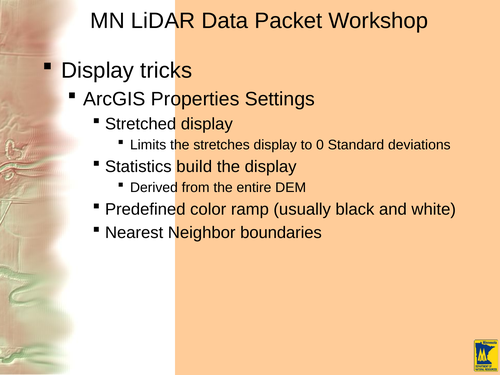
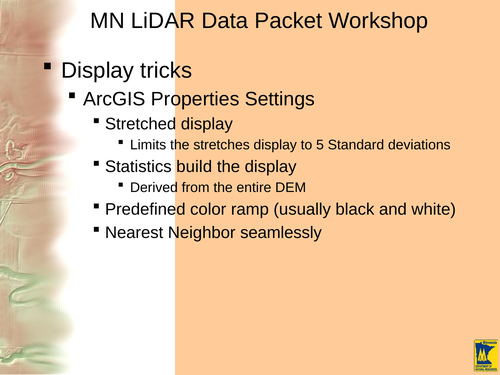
0: 0 -> 5 (320, 145)
boundaries: boundaries -> seamlessly (281, 233)
